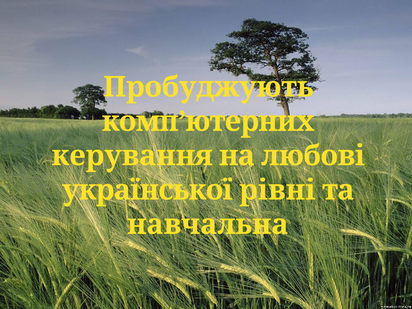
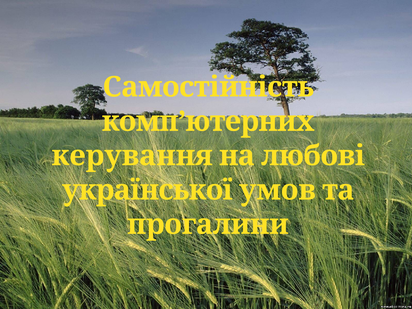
Пробуджують: Пробуджують -> Самостійність (208, 87)
рівні: рівні -> умов (277, 190)
навчальна: навчальна -> прогалини (208, 224)
